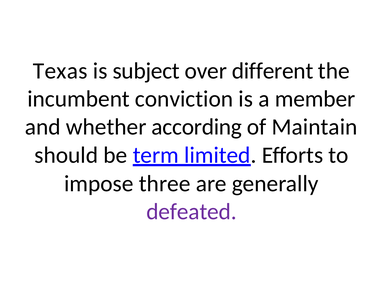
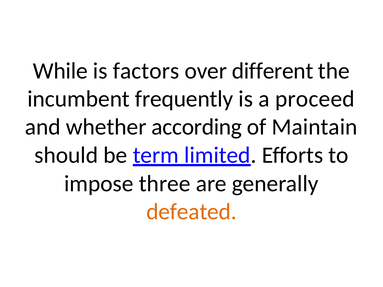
Texas: Texas -> While (60, 71)
subject: subject -> factors (146, 71)
conviction: conviction -> frequently (184, 99)
member: member -> proceed (315, 99)
defeated colour: purple -> orange (192, 212)
